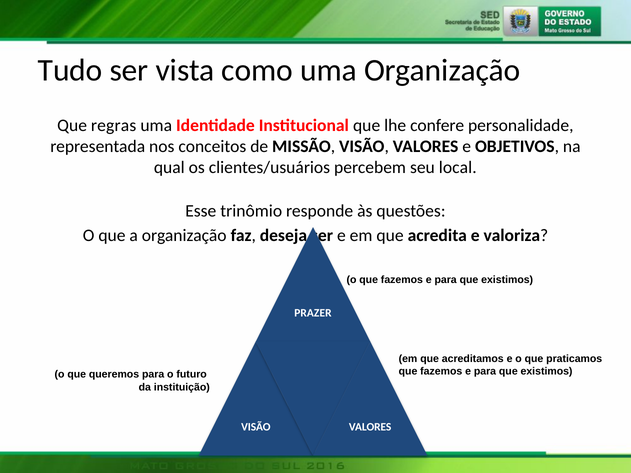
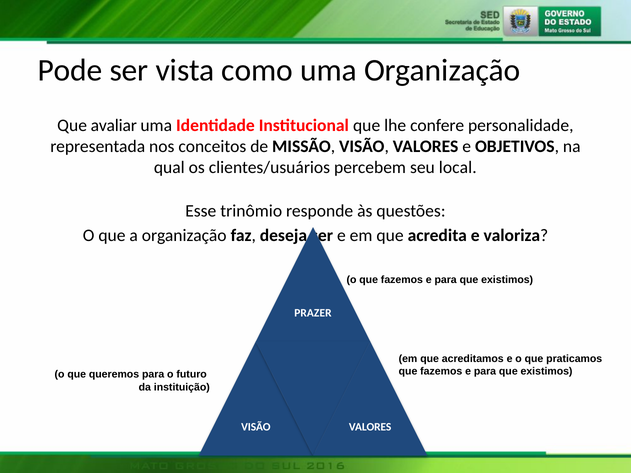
Tudo: Tudo -> Pode (70, 70)
regras: regras -> avaliar (114, 125)
